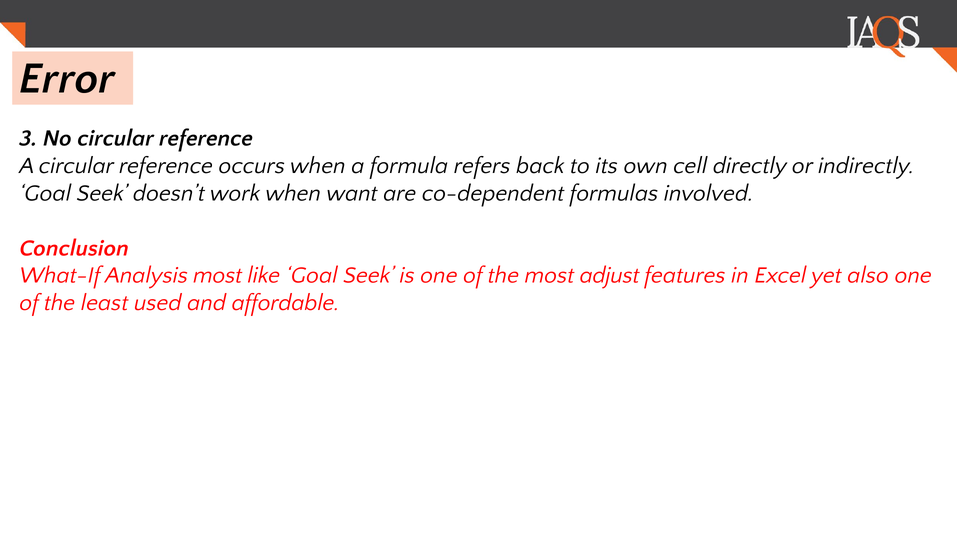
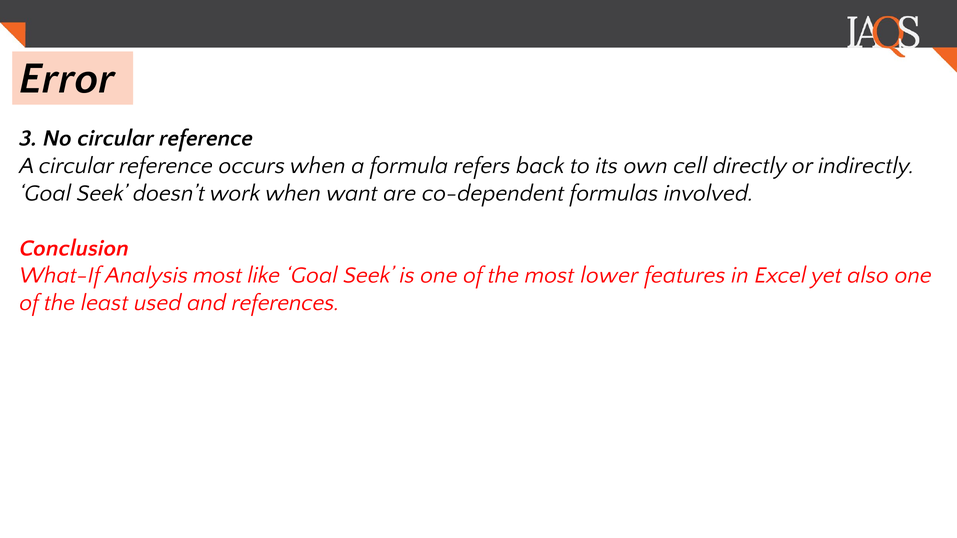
adjust: adjust -> lower (609, 276)
affordable: affordable -> references (286, 303)
